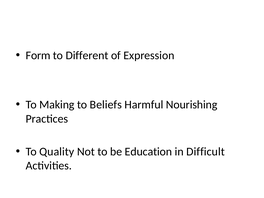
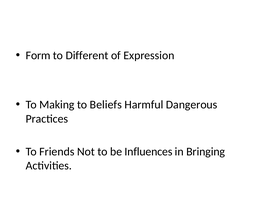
Nourishing: Nourishing -> Dangerous (192, 105)
Quality: Quality -> Friends (57, 152)
Education: Education -> Influences (148, 152)
Difficult: Difficult -> Bringing (206, 152)
